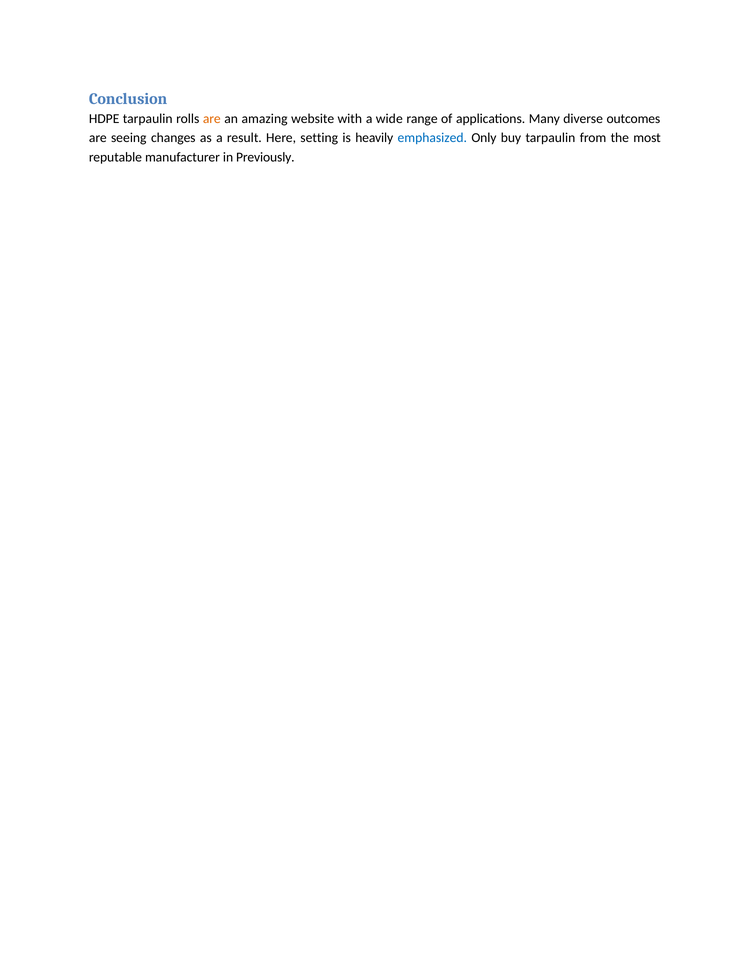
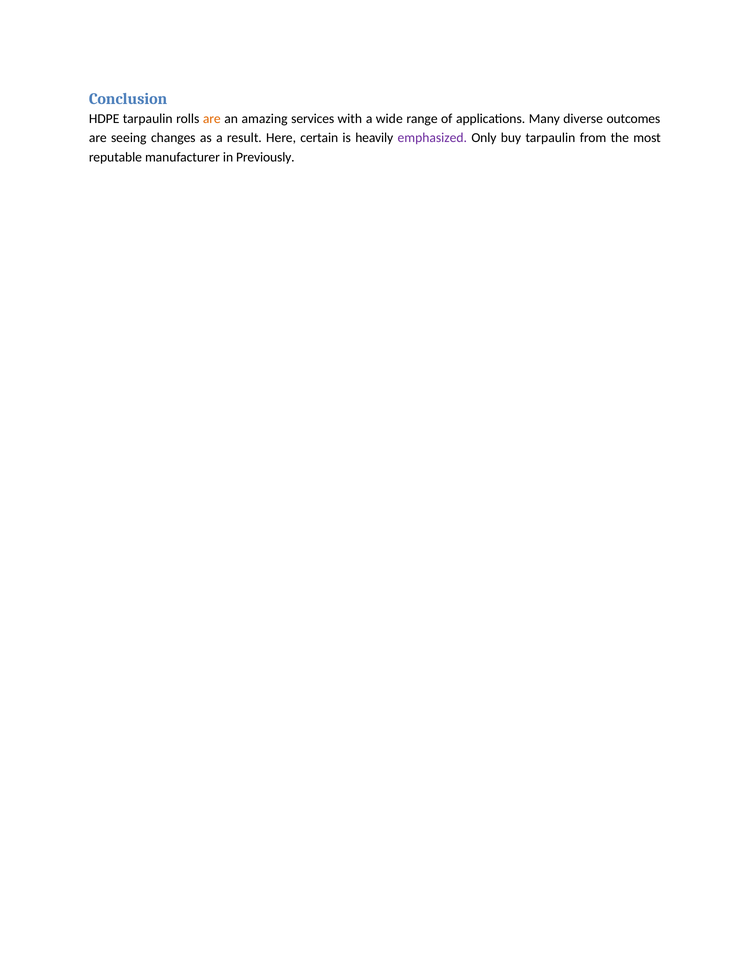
website: website -> services (313, 119)
setting: setting -> certain (319, 138)
emphasized colour: blue -> purple (432, 138)
